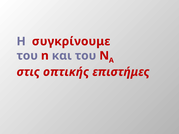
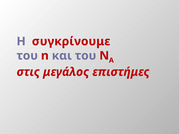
οπτικής: οπτικής -> μεγάλος (66, 72)
